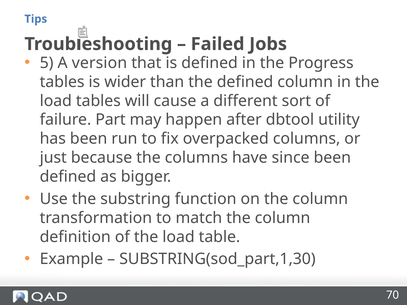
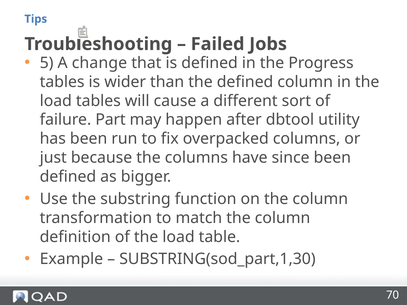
version: version -> change (99, 63)
